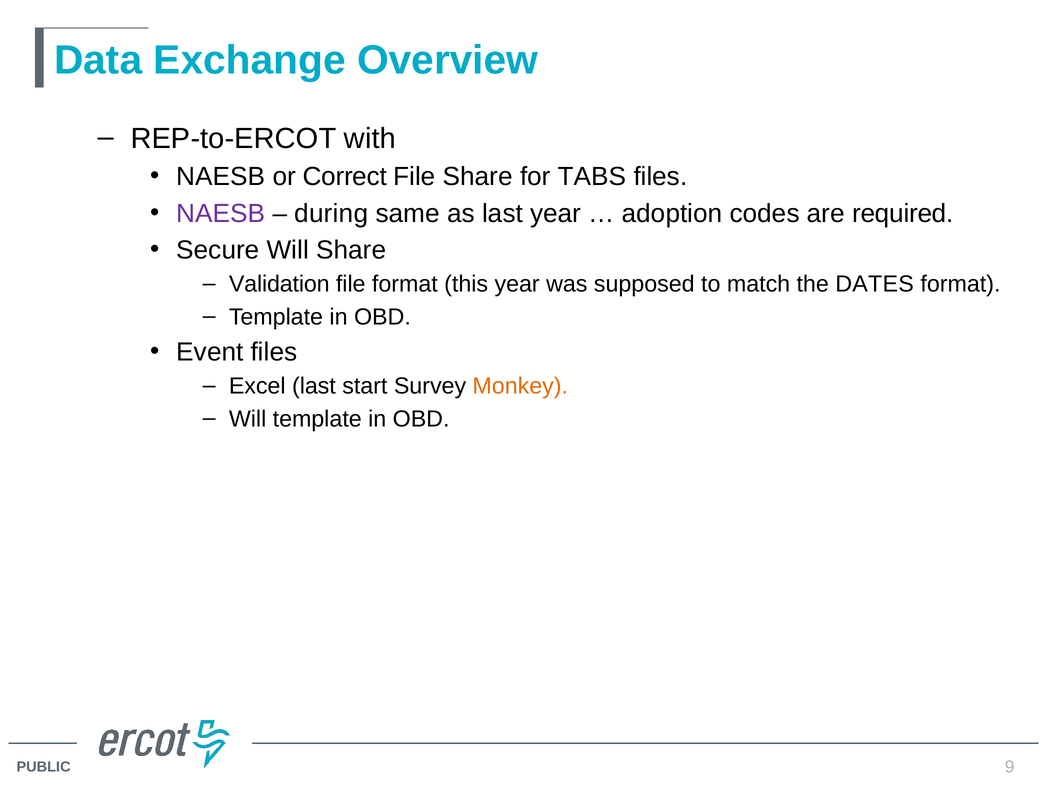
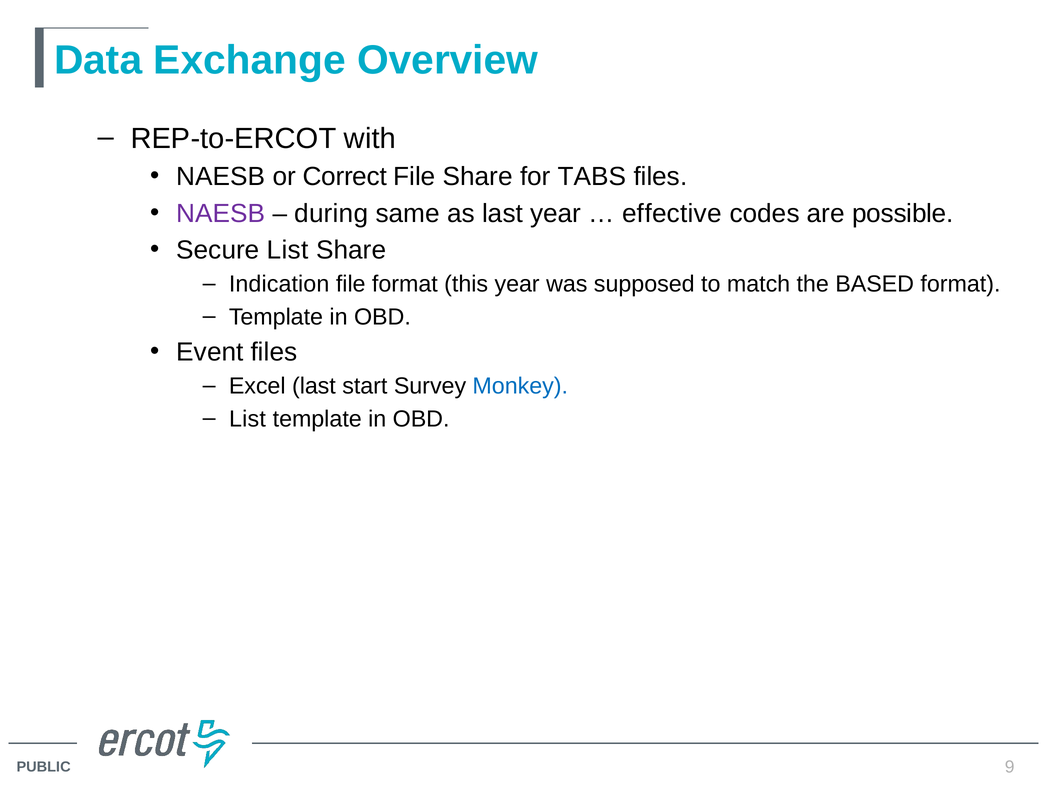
adoption: adoption -> effective (672, 213)
required: required -> possible (903, 213)
Secure Will: Will -> List (288, 250)
Validation: Validation -> Indication (279, 284)
DATES: DATES -> BASED (875, 284)
Monkey colour: orange -> blue (520, 386)
Will: Will -> List (247, 419)
